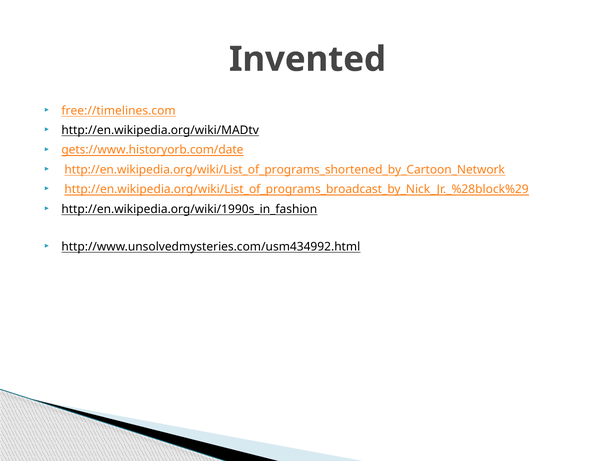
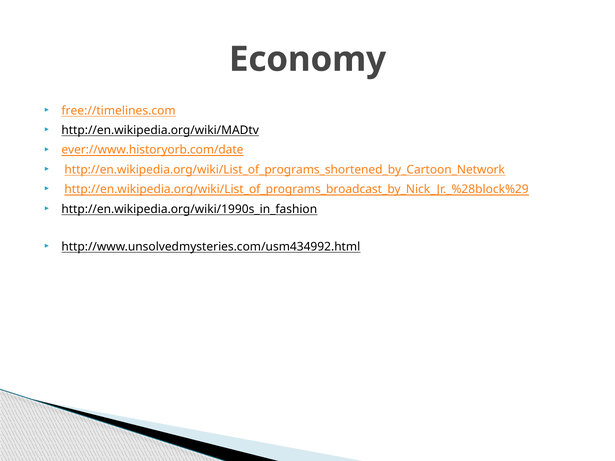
Invented: Invented -> Economy (308, 59)
gets://www.historyorb.com/date: gets://www.historyorb.com/date -> ever://www.historyorb.com/date (152, 150)
